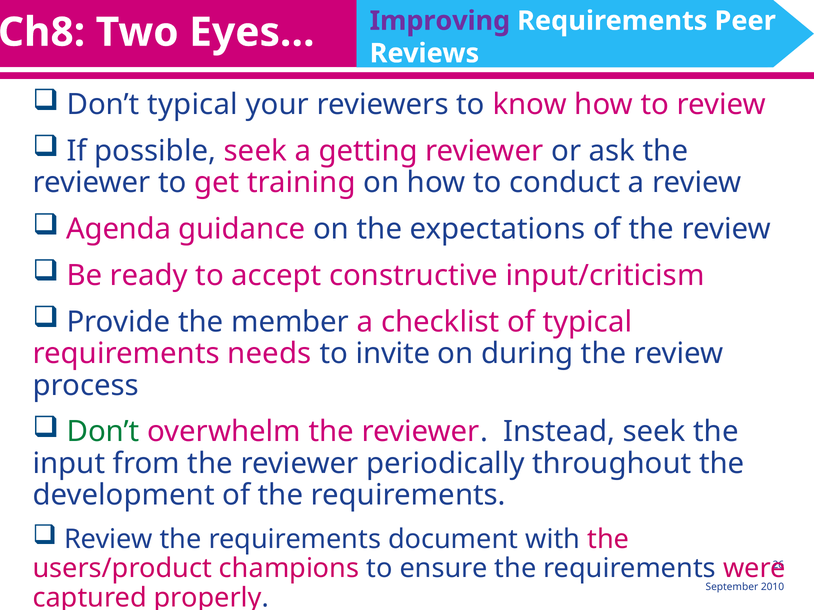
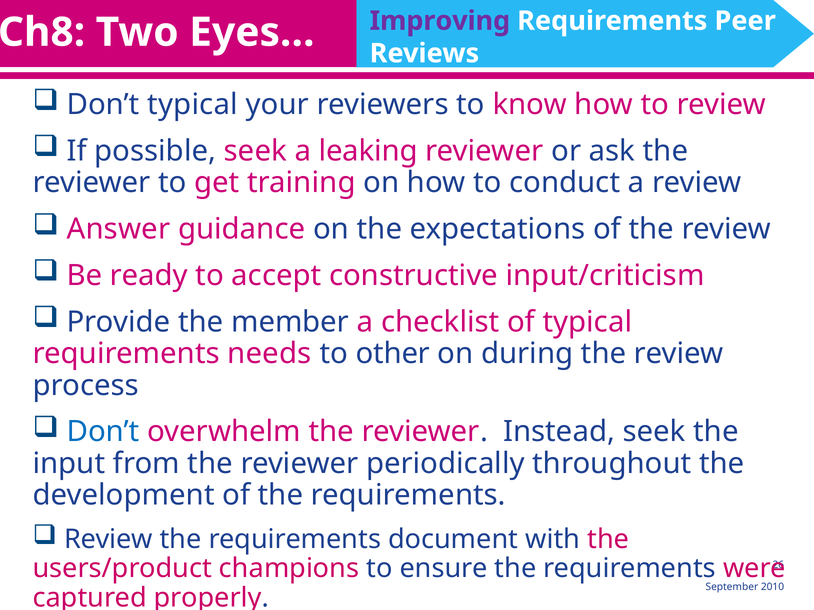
getting: getting -> leaking (368, 151)
Agenda: Agenda -> Answer (118, 229)
invite: invite -> other (393, 354)
Don’t colour: green -> blue (103, 432)
